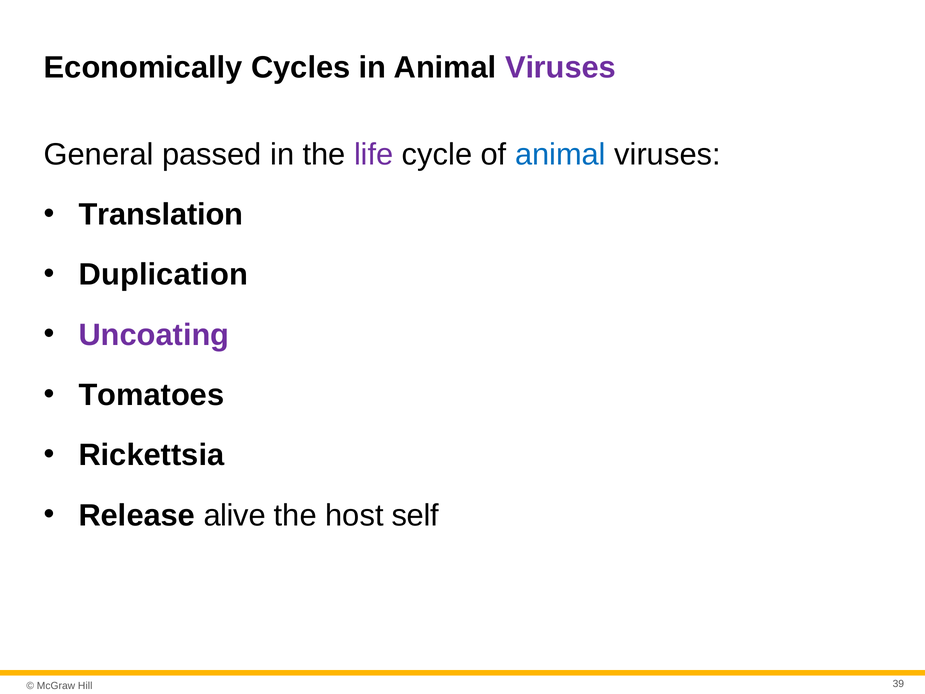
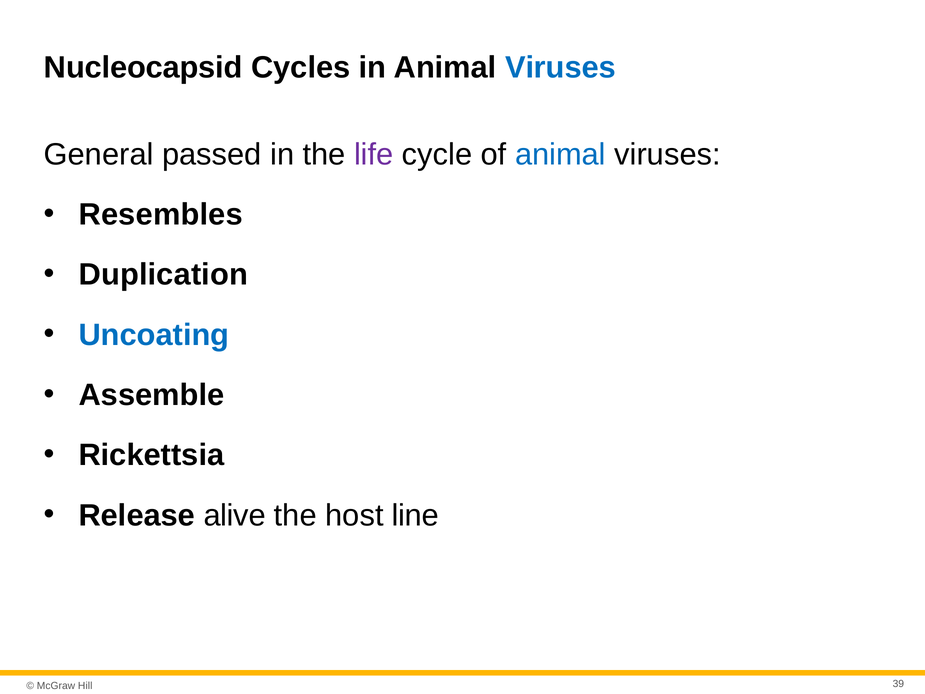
Economically: Economically -> Nucleocapsid (143, 67)
Viruses colour: purple -> blue (560, 67)
Translation: Translation -> Resembles (161, 215)
Uncoating colour: purple -> blue (154, 335)
Tomatoes: Tomatoes -> Assemble (151, 395)
self: self -> line (415, 515)
